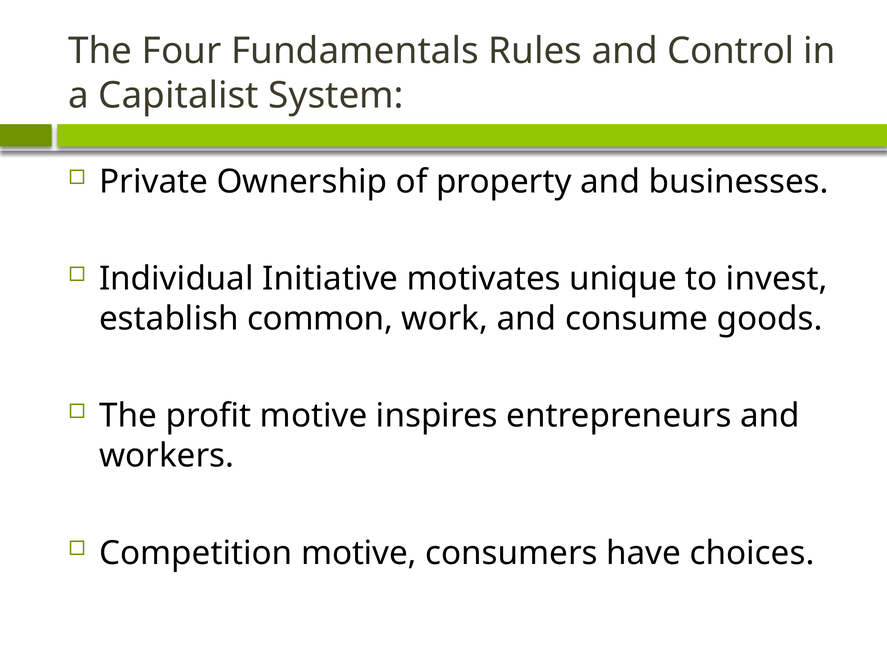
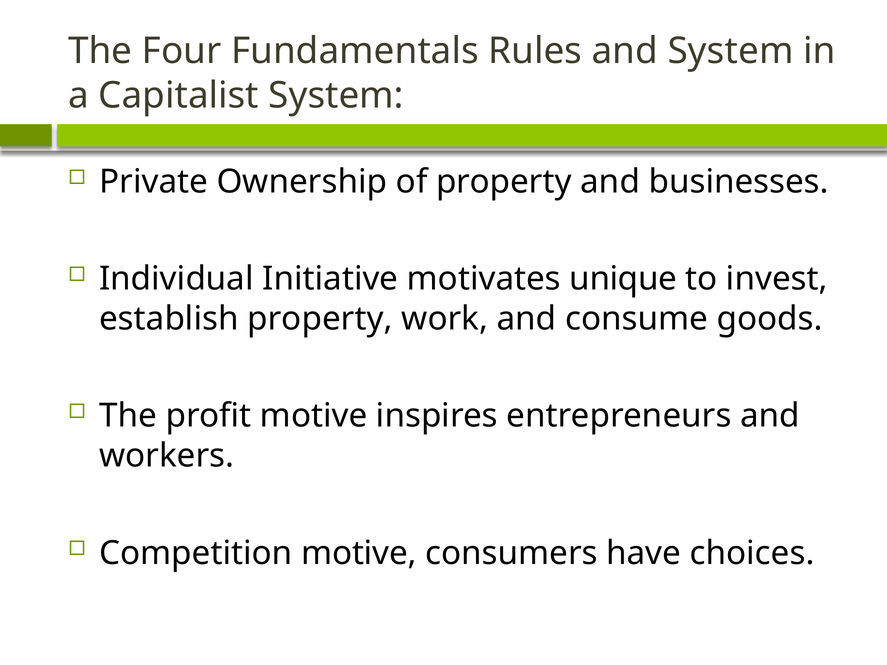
and Control: Control -> System (731, 51)
establish common: common -> property (320, 319)
